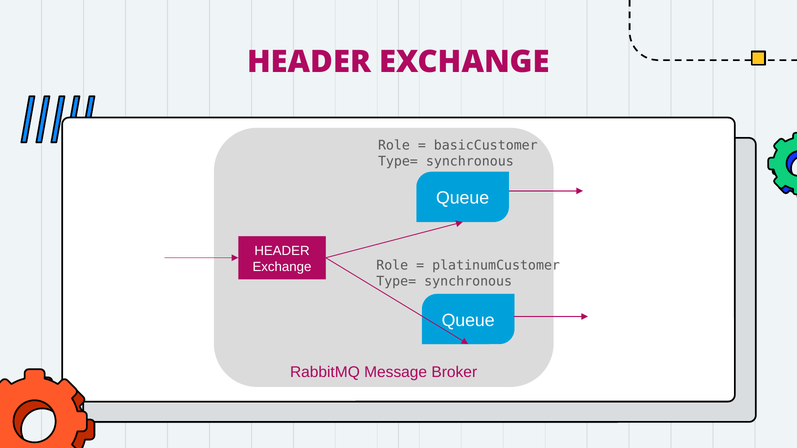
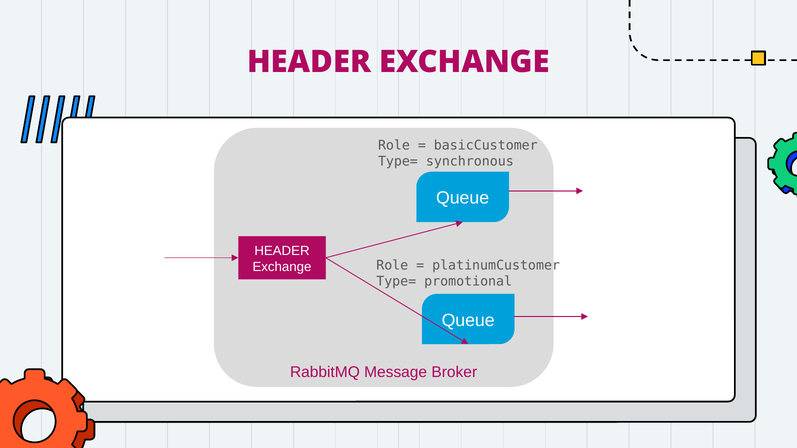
synchronous: synchronous -> promotional (468, 282)
